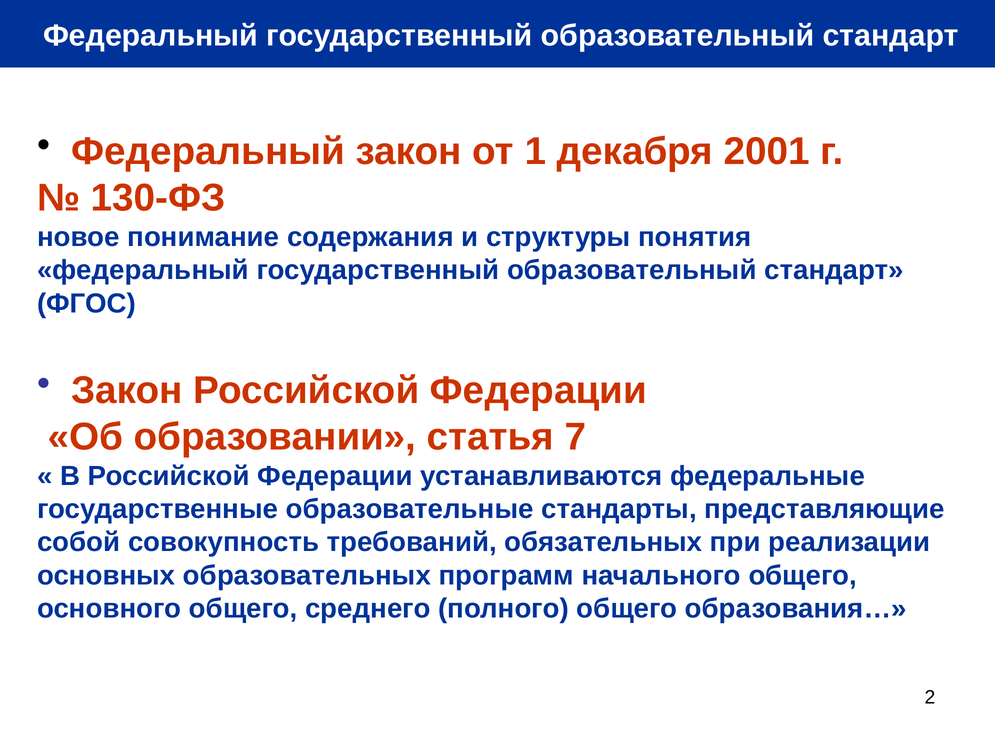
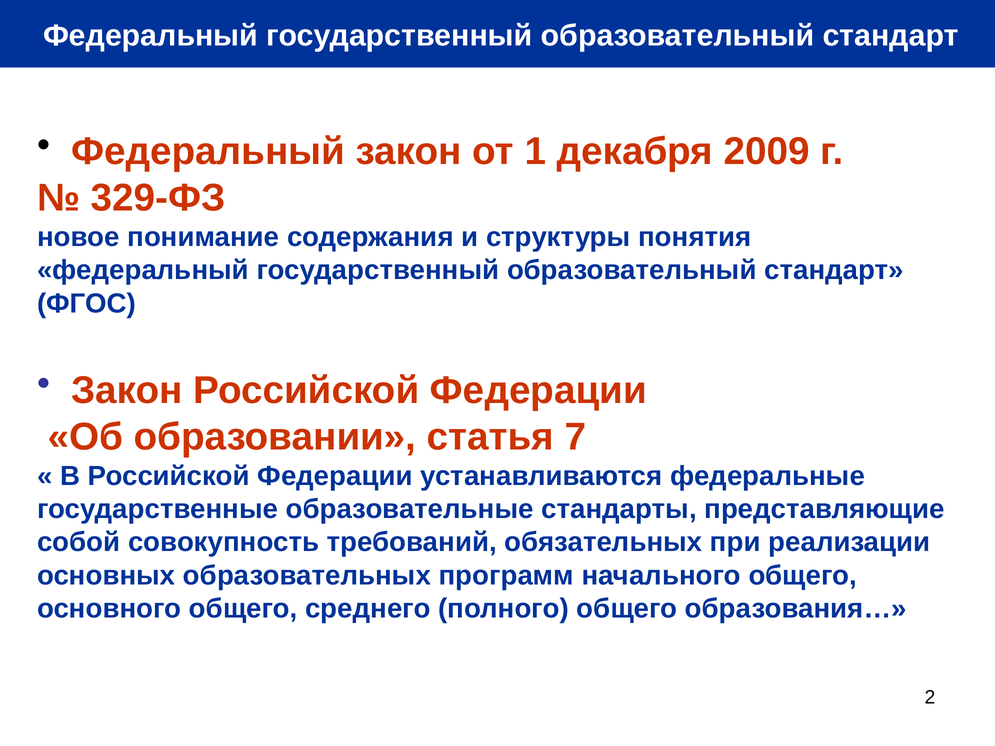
2001: 2001 -> 2009 (767, 152)
130-ФЗ: 130-ФЗ -> 329-ФЗ (158, 198)
